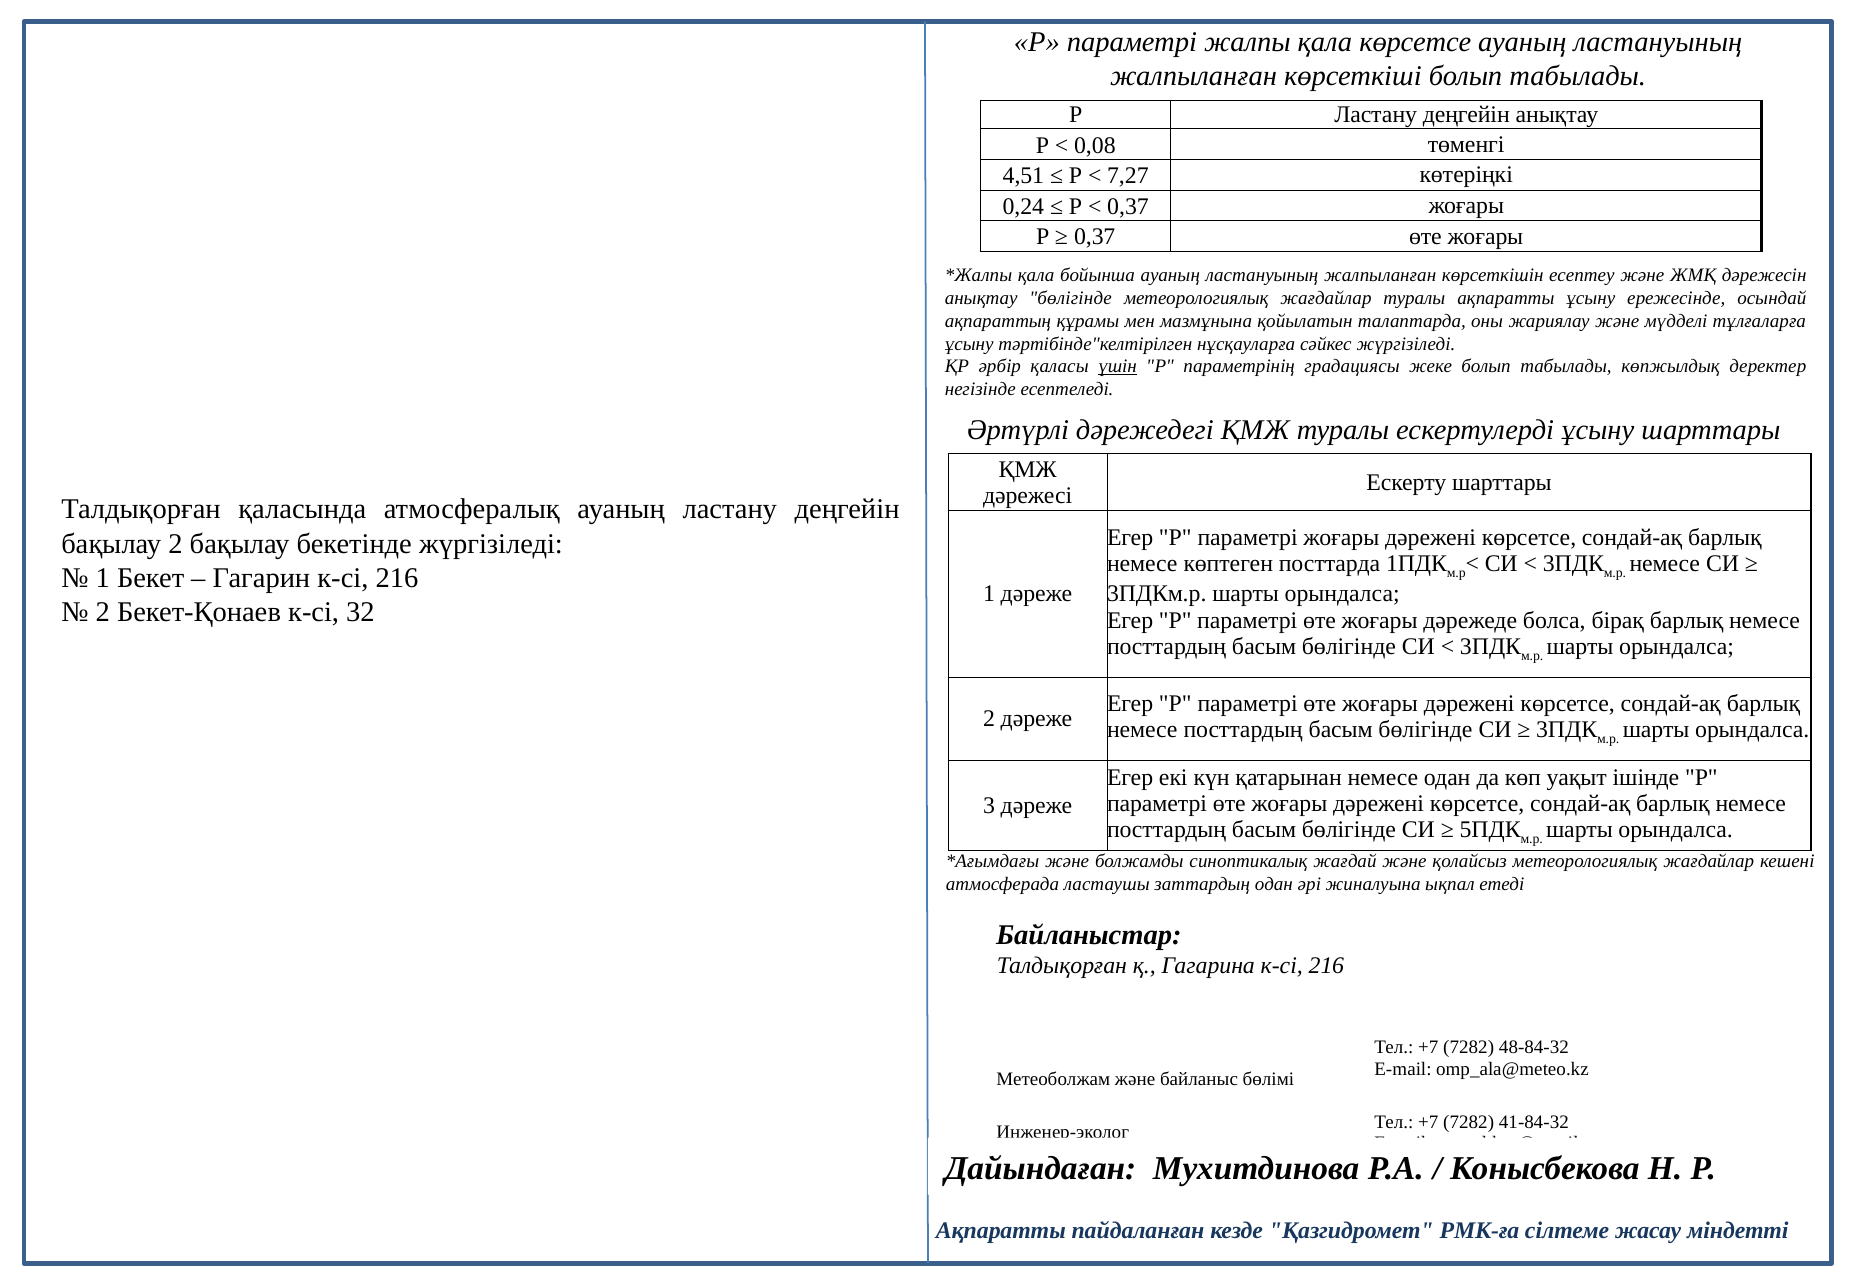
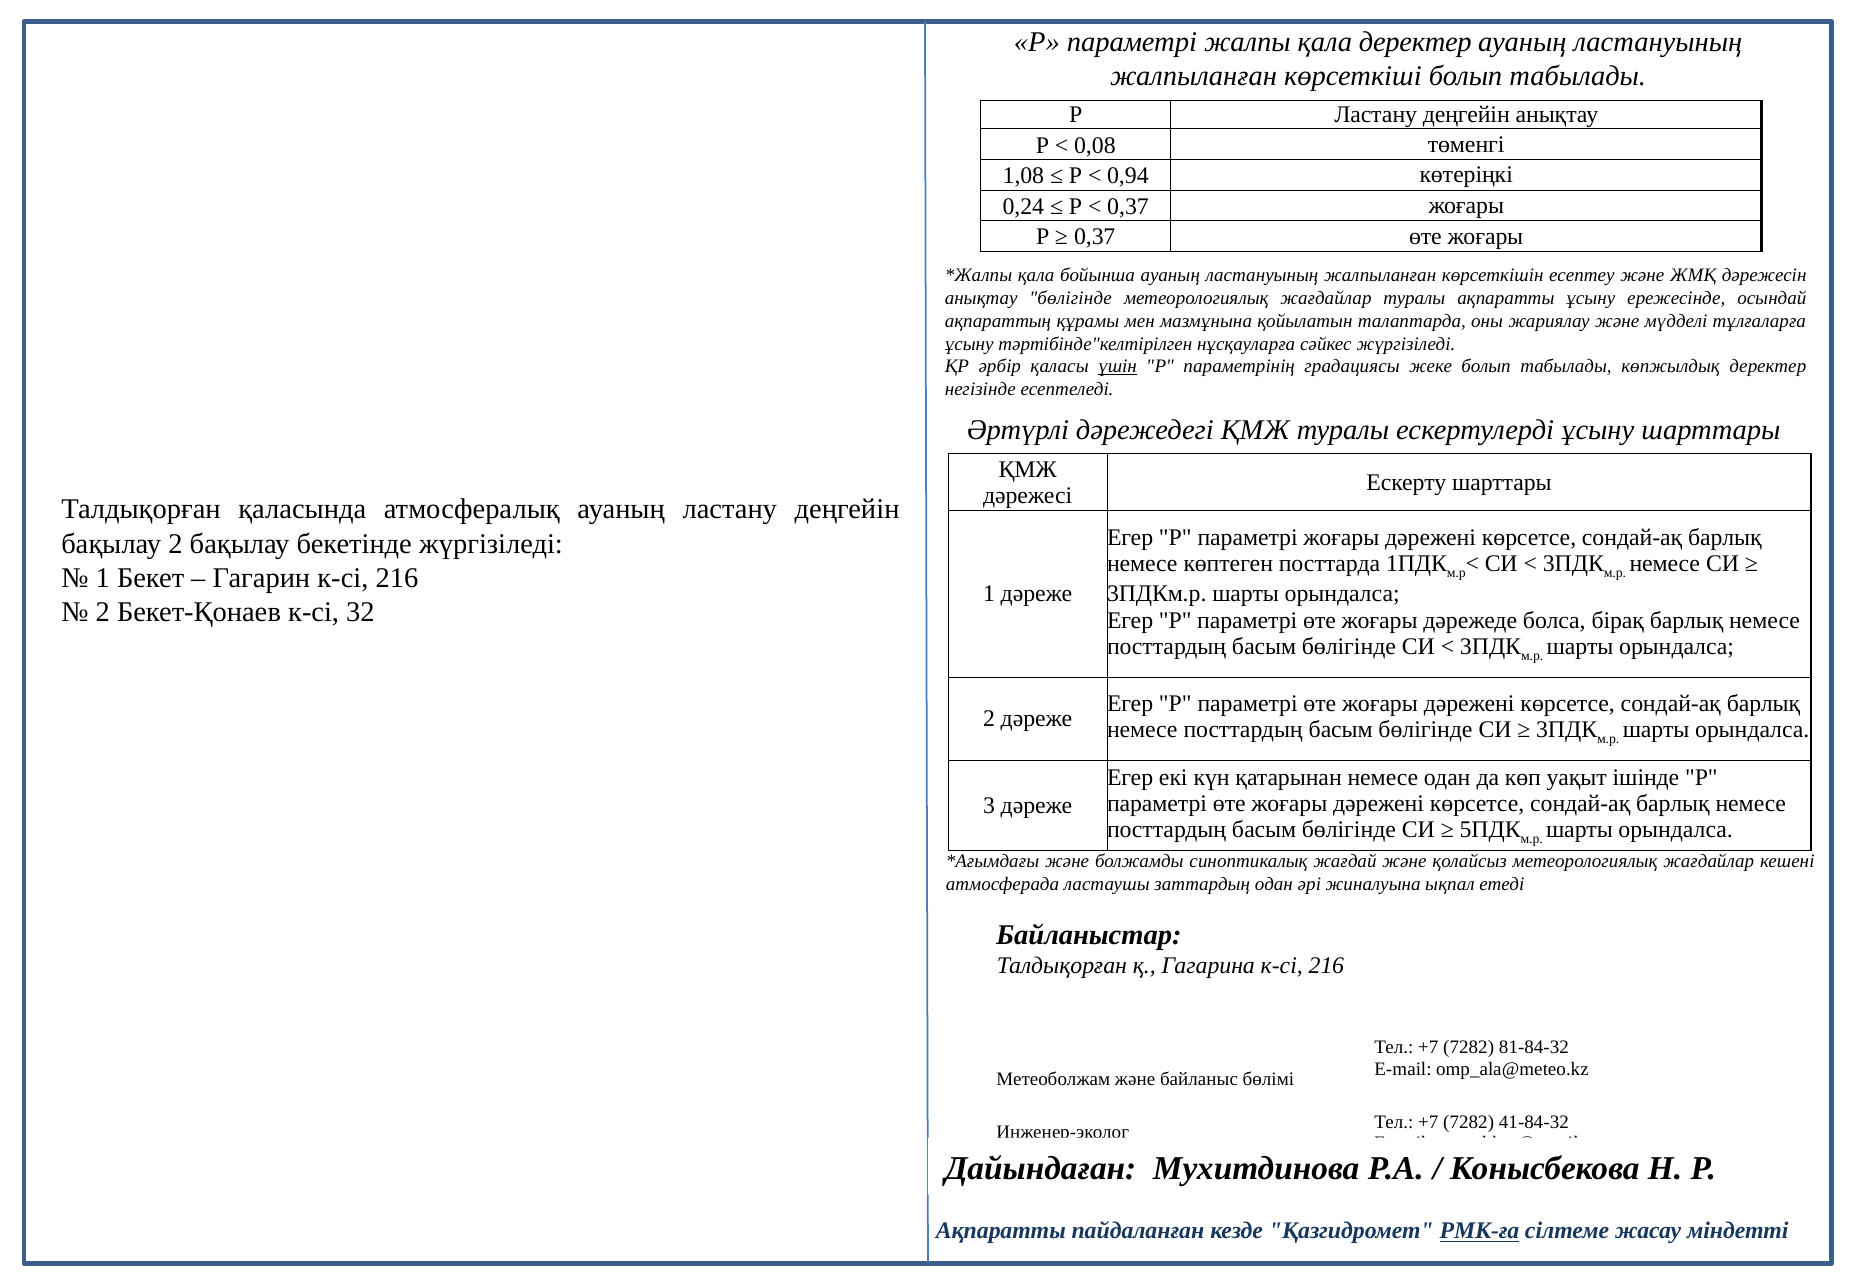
қала көрсетсе: көрсетсе -> деректер (1415, 42)
4,51: 4,51 -> 1,08 (1023, 176)
7,27: 7,27 -> 0,94 (1128, 176)
48-84-32: 48-84-32 -> 81-84-32 (1534, 1048)
РМК-ға underline: none -> present (1479, 1231)
